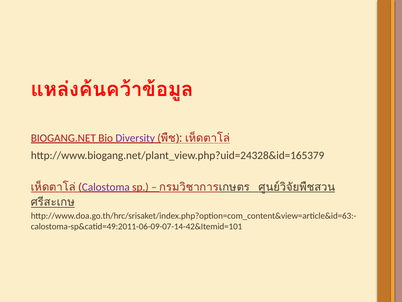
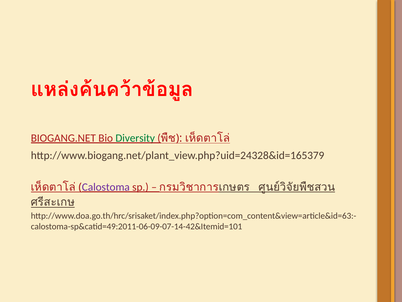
Diversity colour: purple -> green (135, 138)
